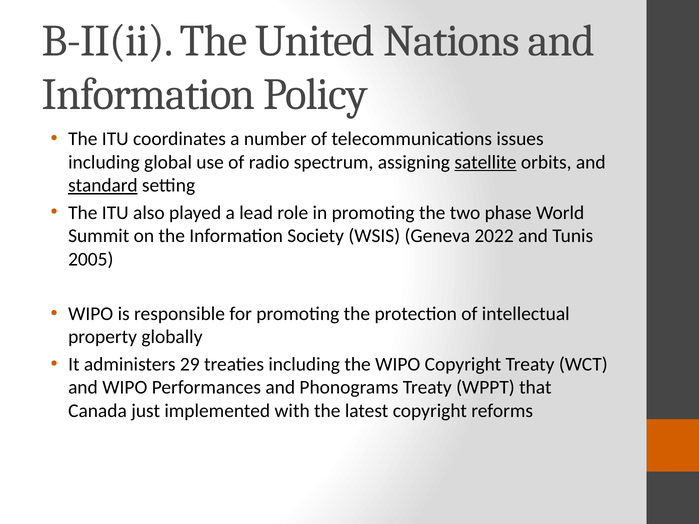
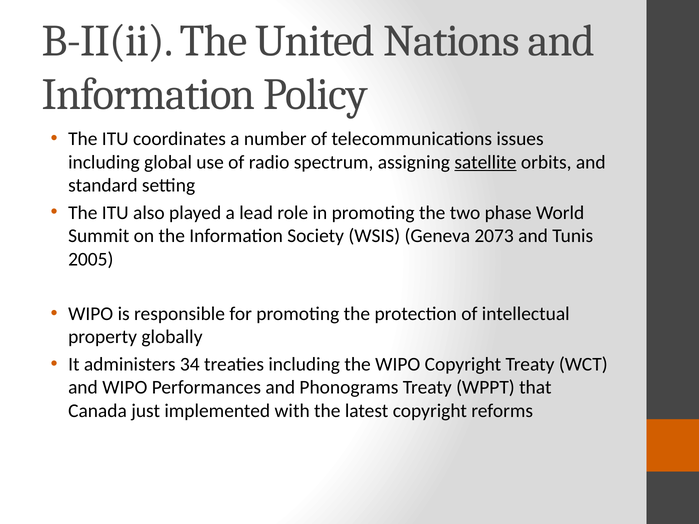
standard underline: present -> none (103, 186)
2022: 2022 -> 2073 (494, 236)
29: 29 -> 34 (190, 364)
